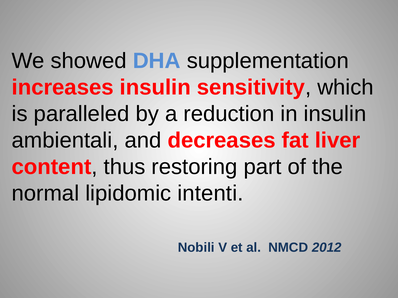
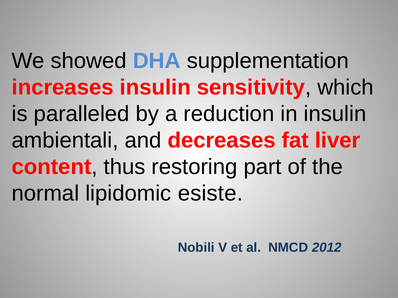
intenti: intenti -> esiste (210, 194)
